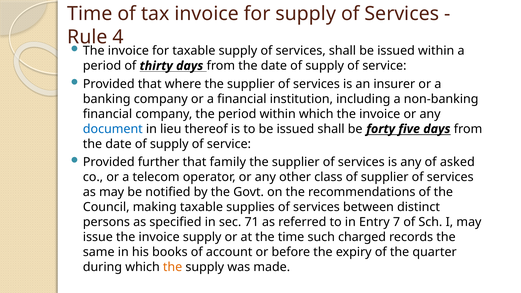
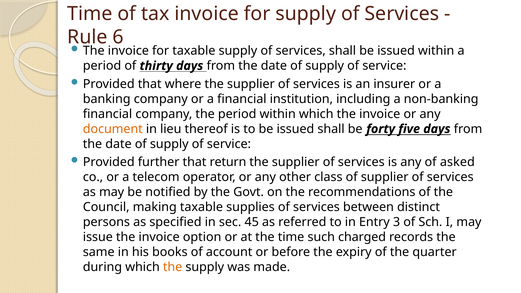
4: 4 -> 6 (118, 37)
document colour: blue -> orange (113, 129)
family: family -> return (228, 162)
71: 71 -> 45 (252, 222)
7: 7 -> 3 (397, 222)
invoice supply: supply -> option (202, 237)
